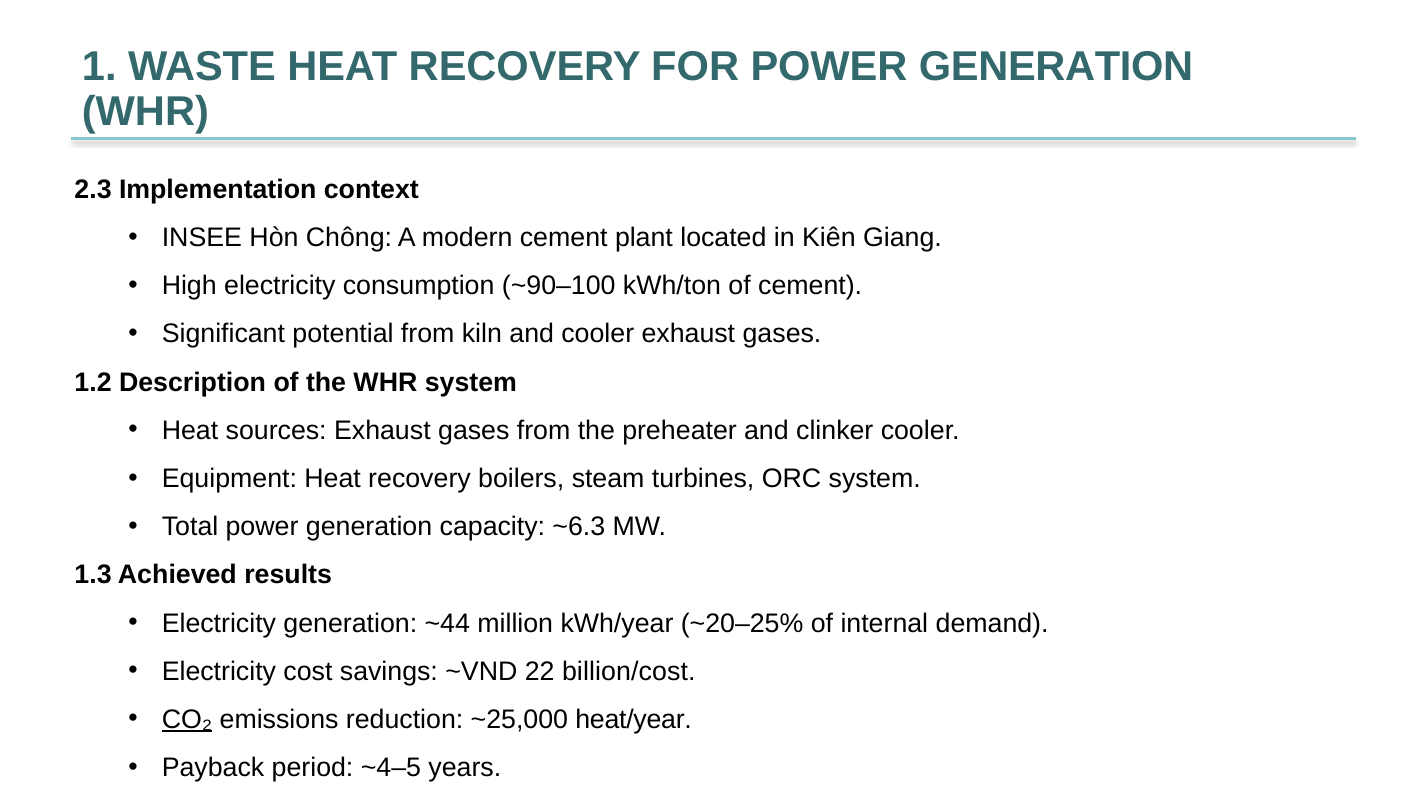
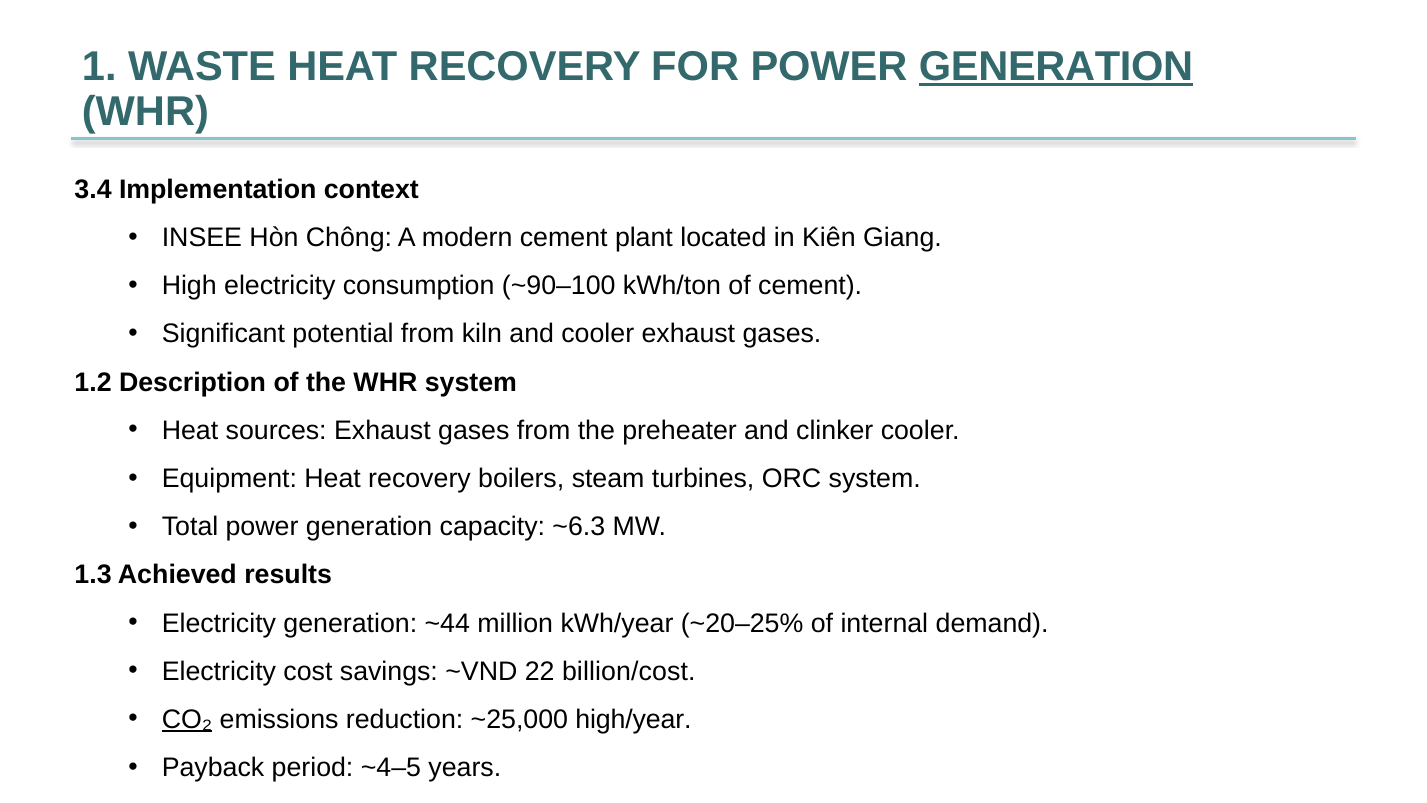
GENERATION underline: none -> present (1056, 67)
2.3: 2.3 -> 3.4 (93, 190)
heat/year: heat/year -> high/year (634, 719)
